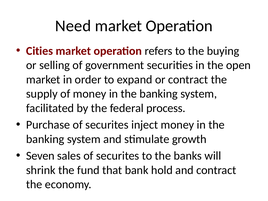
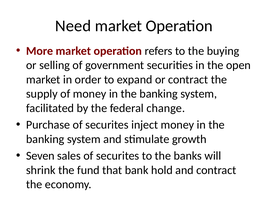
Cities: Cities -> More (40, 51)
process: process -> change (166, 108)
